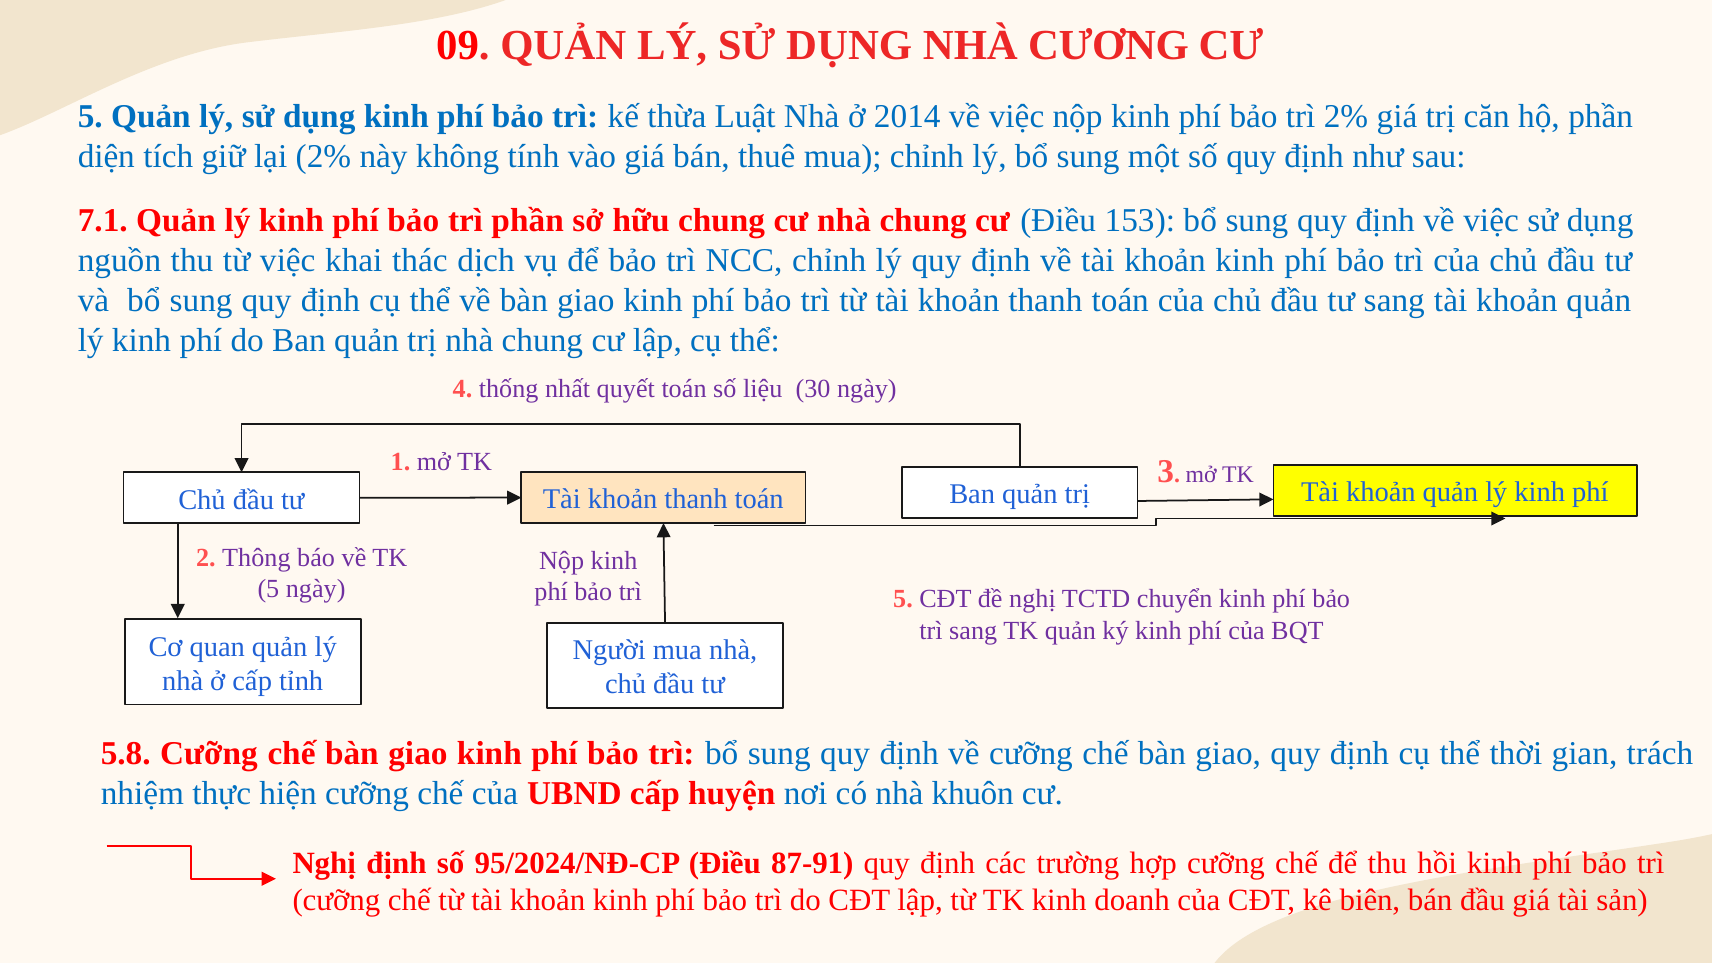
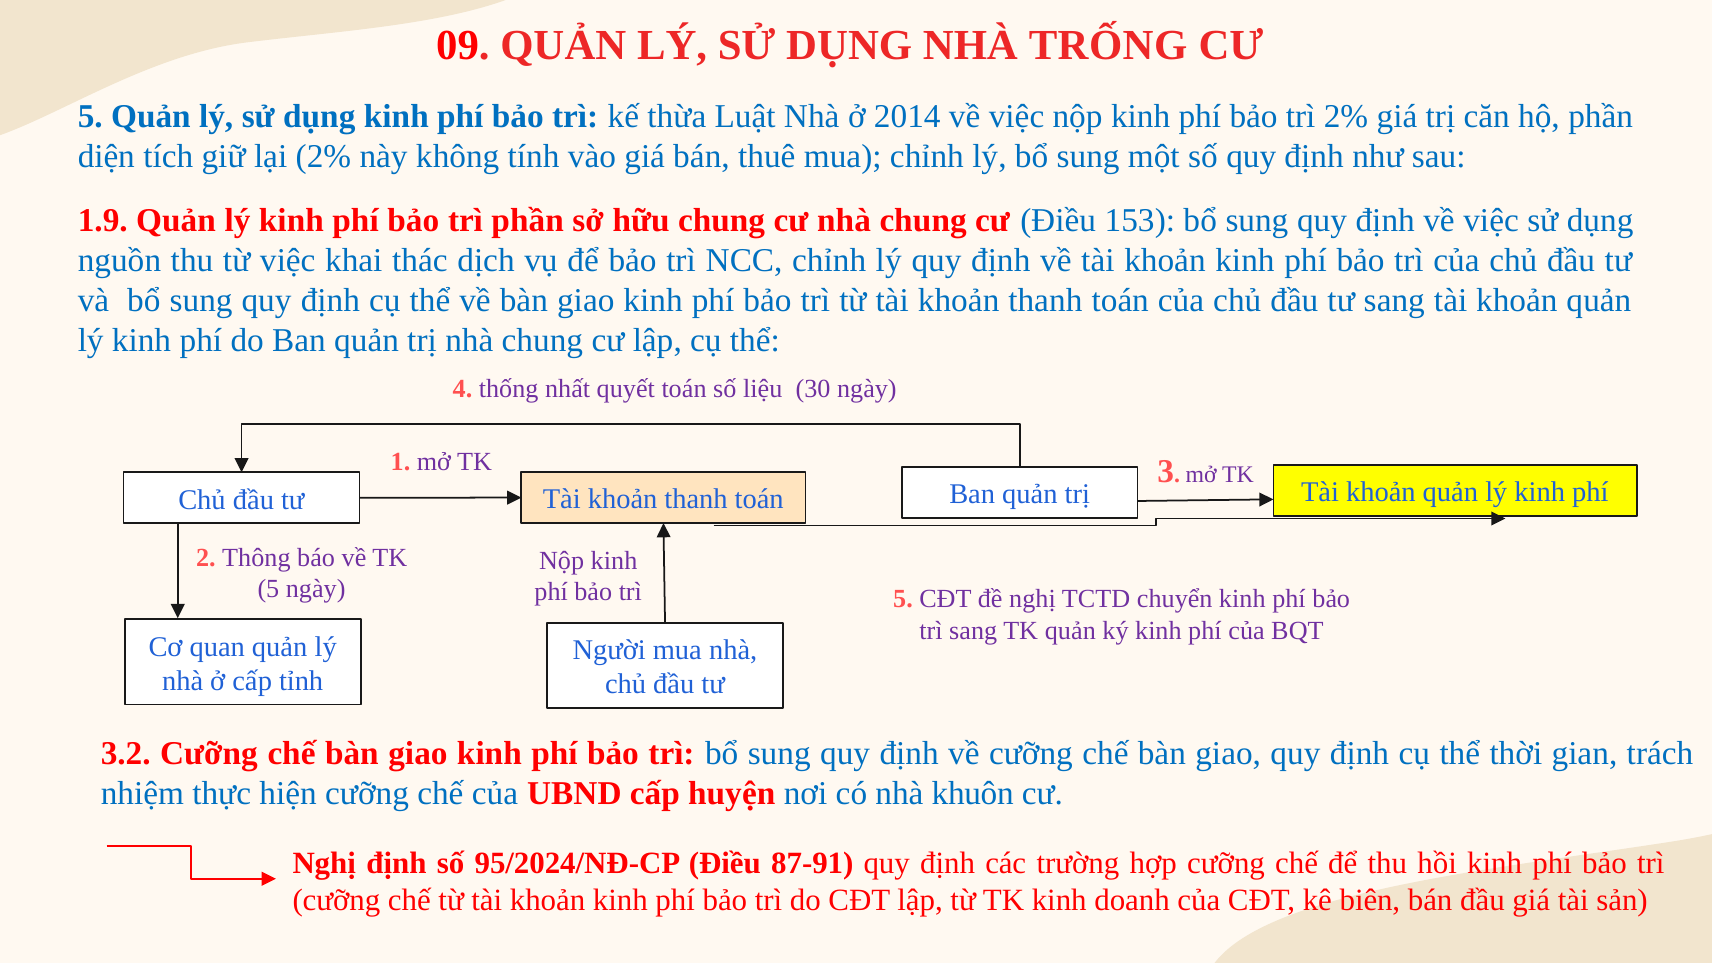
CƯƠNG: CƯƠNG -> TRỐNG (1108, 45)
7.1: 7.1 -> 1.9 (103, 221)
5.8: 5.8 -> 3.2 (126, 753)
